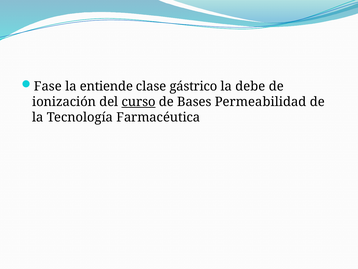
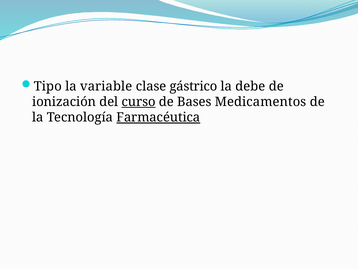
Fase: Fase -> Tipo (48, 86)
entiende: entiende -> variable (106, 86)
Permeabilidad: Permeabilidad -> Medicamentos (261, 102)
Farmacéutica underline: none -> present (158, 117)
